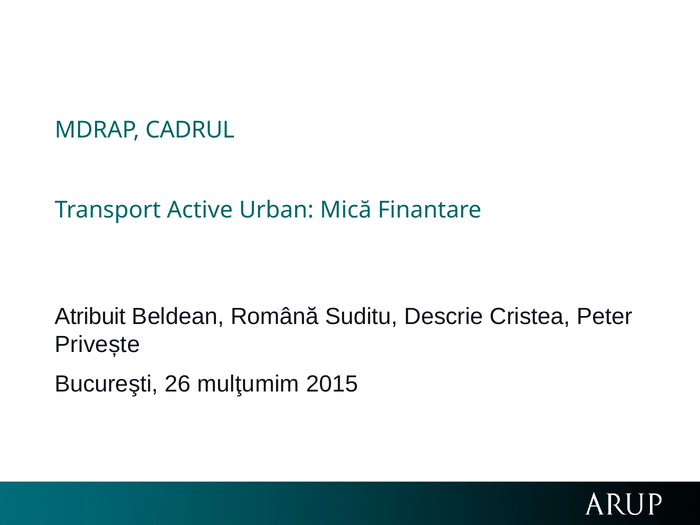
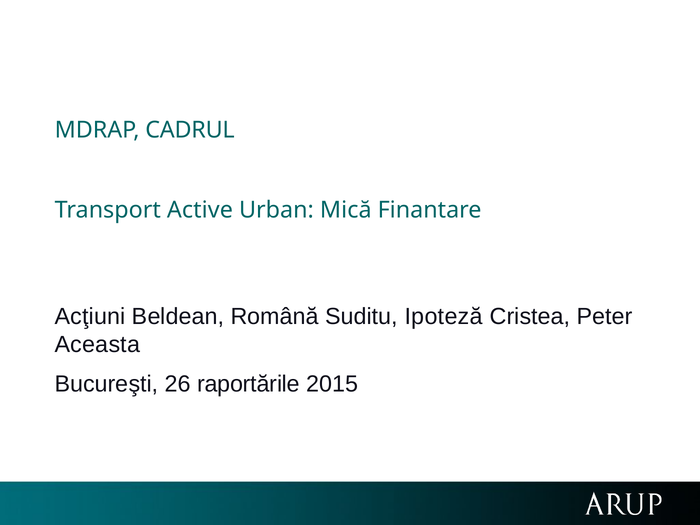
Atribuit: Atribuit -> Acţiuni (90, 316)
Descrie: Descrie -> Ipoteză (444, 316)
Privește: Privește -> Aceasta (97, 344)
mulţumim: mulţumim -> raportările (249, 384)
